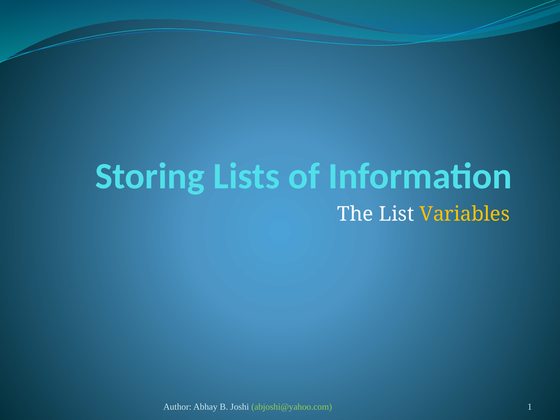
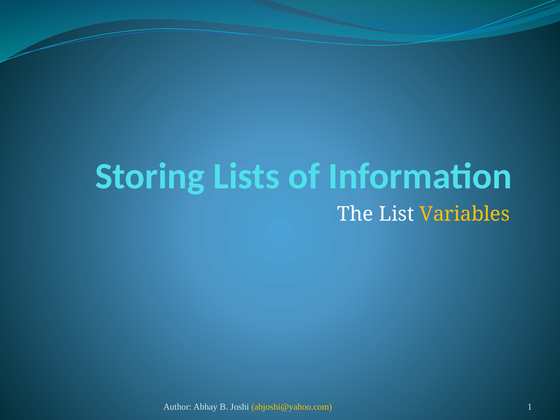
abjoshi@yahoo.com colour: light green -> yellow (292, 407)
